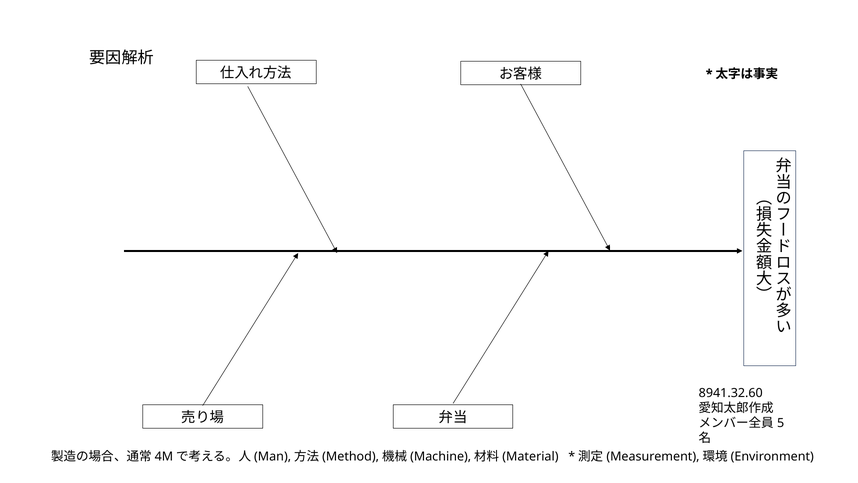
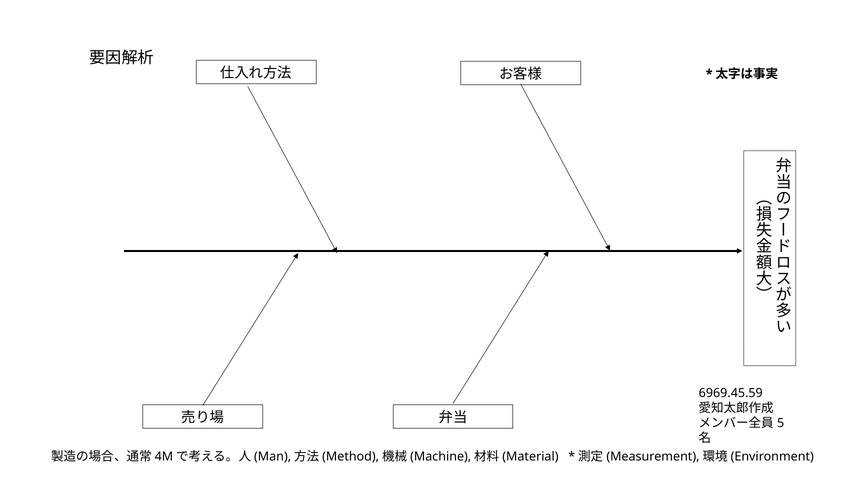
8941.32.60: 8941.32.60 -> 6969.45.59 (731, 393)
